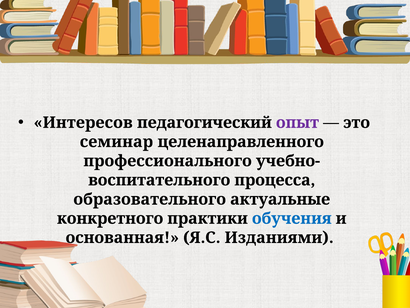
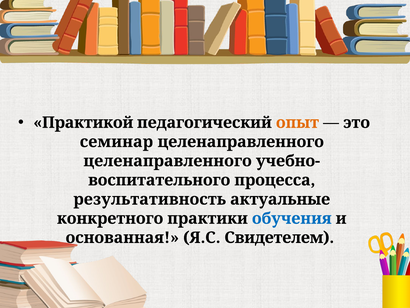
Интересов: Интересов -> Практикой (83, 122)
опыт colour: purple -> orange (297, 122)
профессионального: профессионального -> целенаправленного (168, 161)
образовательного: образовательного -> результативность (150, 199)
Изданиями: Изданиями -> Свидетелем (279, 237)
